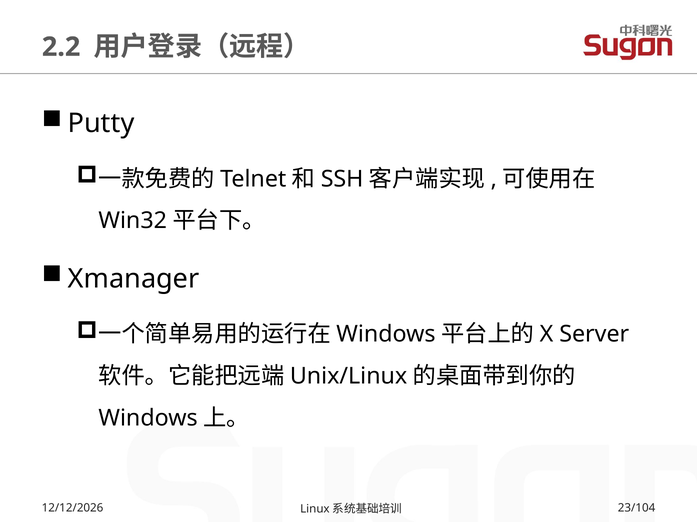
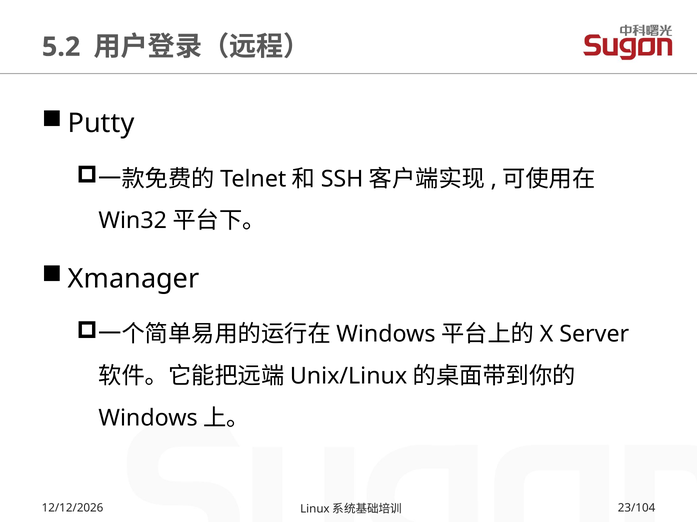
2.2: 2.2 -> 5.2 (61, 47)
